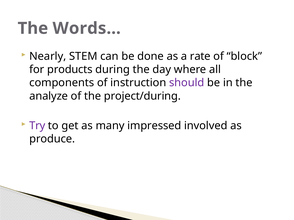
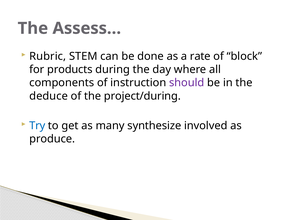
Words…: Words… -> Assess… (87, 28)
Nearly: Nearly -> Rubric (48, 56)
analyze: analyze -> deduce (49, 96)
Try colour: purple -> blue (37, 126)
impressed: impressed -> synthesize (154, 126)
